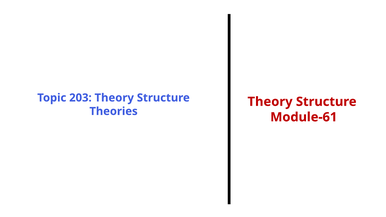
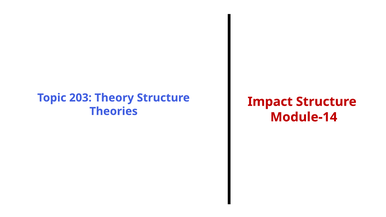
Theory: Theory -> Impact (270, 102)
Module-61: Module-61 -> Module-14 (304, 117)
